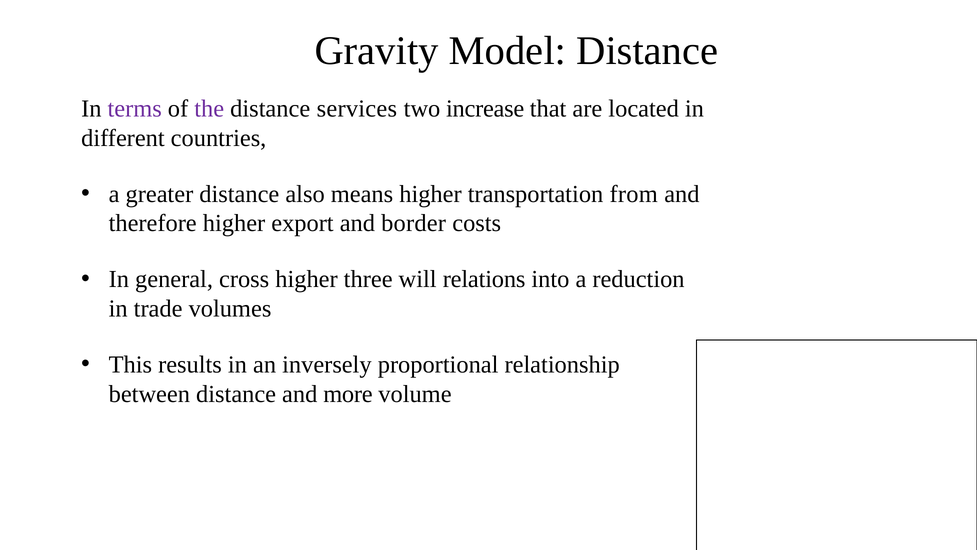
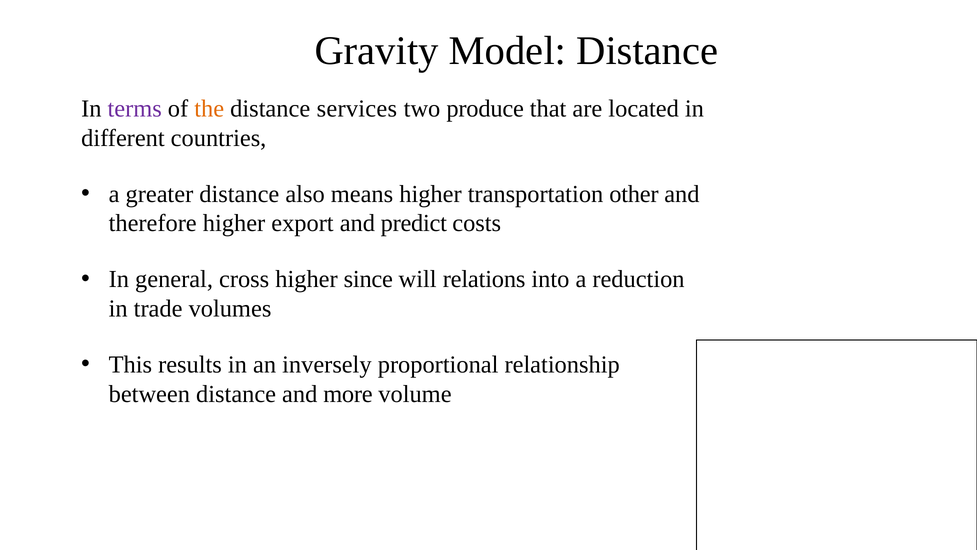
the colour: purple -> orange (209, 109)
increase: increase -> produce (485, 109)
from: from -> other (634, 194)
border: border -> predict (414, 223)
three: three -> since (368, 279)
